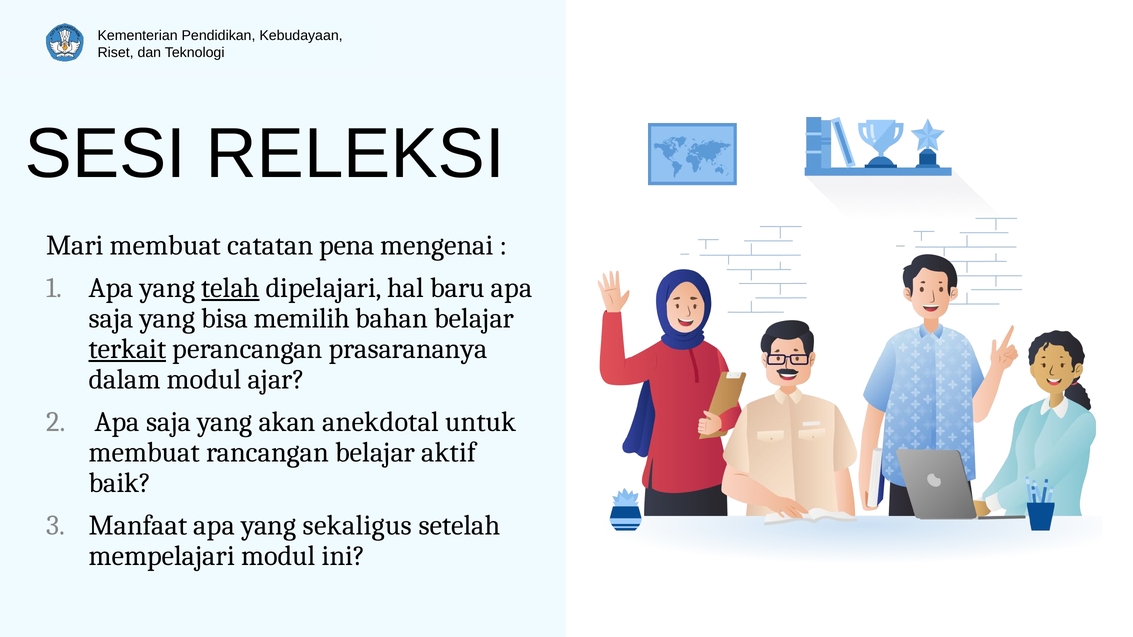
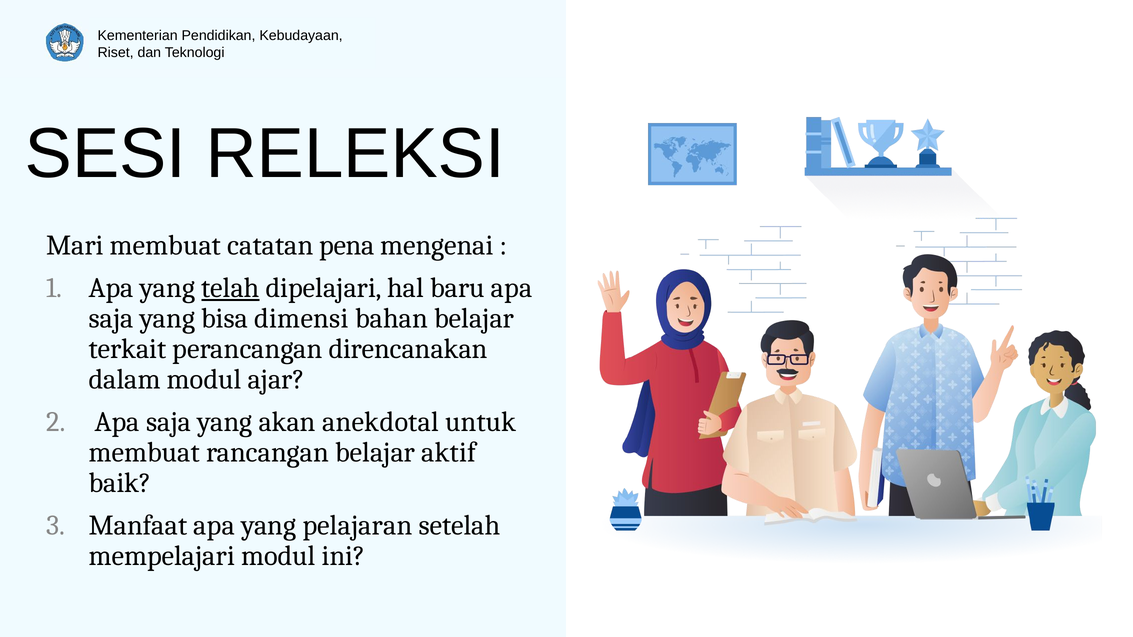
memilih: memilih -> dimensi (302, 319)
terkait underline: present -> none (127, 349)
prasarananya: prasarananya -> direncanakan (408, 349)
sekaligus: sekaligus -> pelajaran (357, 526)
